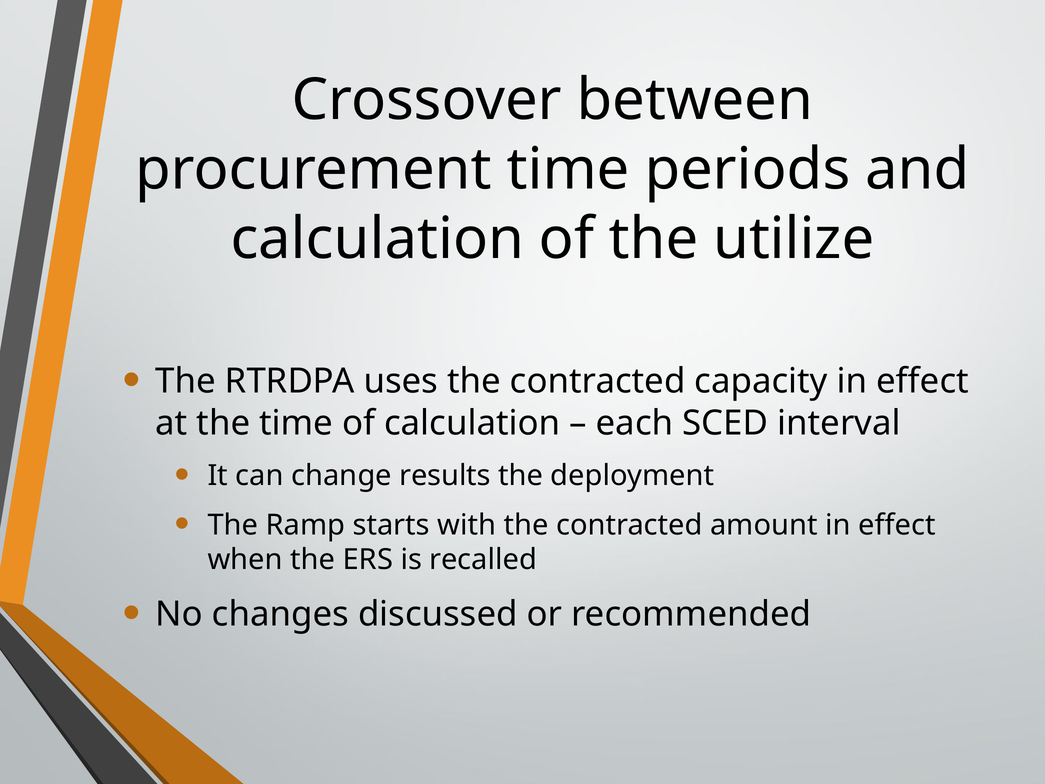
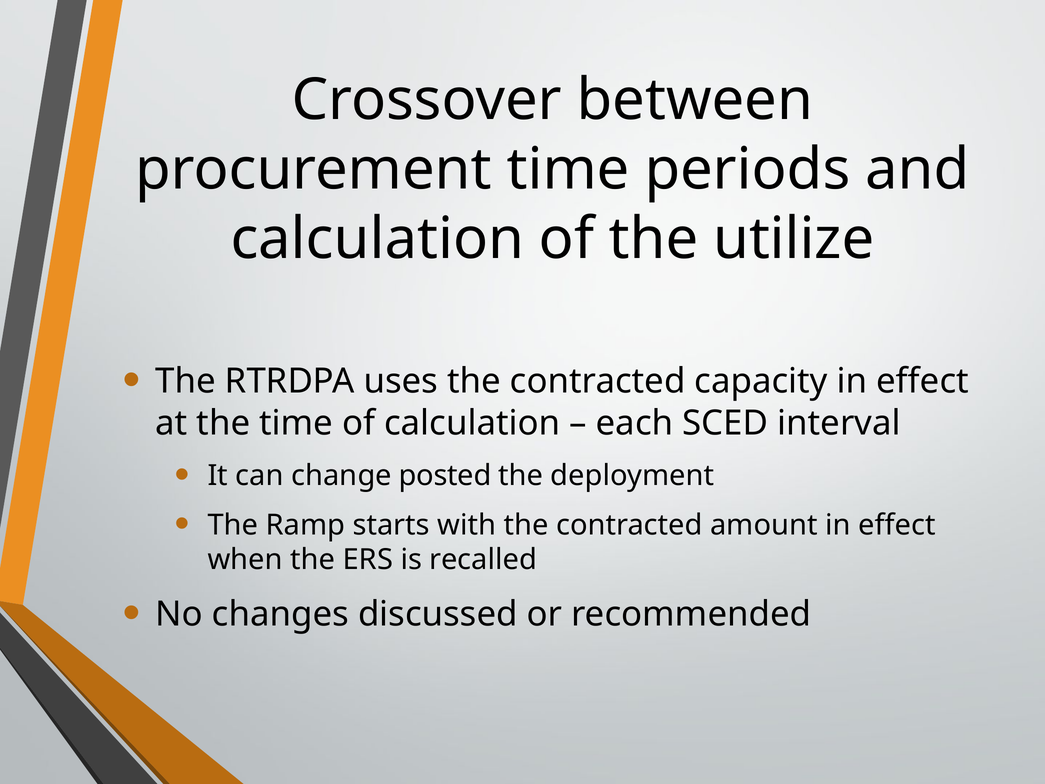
results: results -> posted (445, 475)
